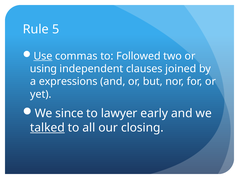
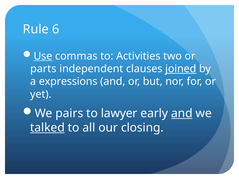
5: 5 -> 6 (56, 29)
Followed: Followed -> Activities (138, 56)
using: using -> parts (43, 69)
joined underline: none -> present (181, 69)
since: since -> pairs (69, 114)
and underline: none -> present (182, 114)
